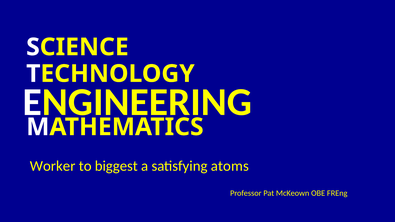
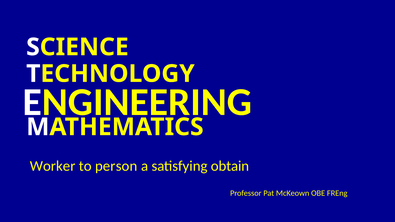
biggest: biggest -> person (116, 166)
atoms: atoms -> obtain (230, 166)
